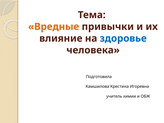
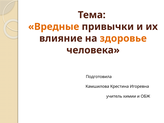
здоровье colour: blue -> orange (123, 38)
